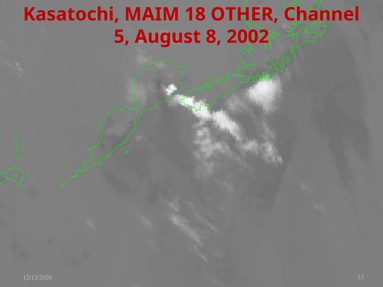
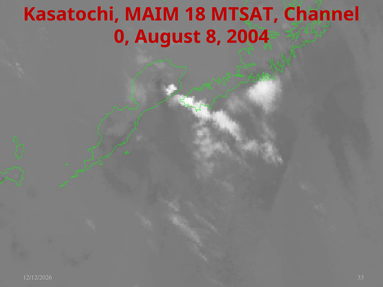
OTHER: OTHER -> MTSAT (245, 14)
5: 5 -> 0 (122, 37)
2002: 2002 -> 2004 (248, 37)
